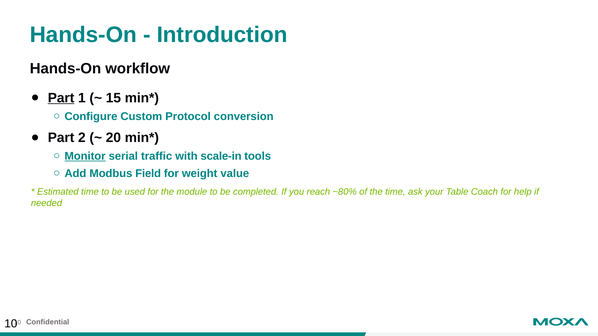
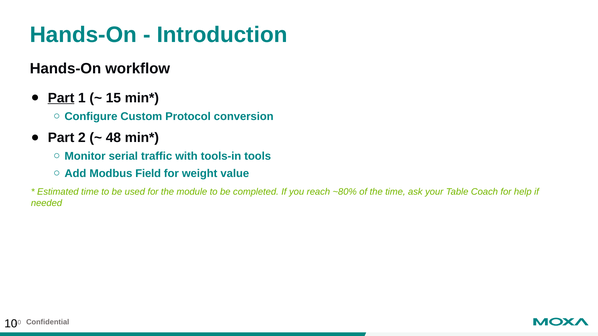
20: 20 -> 48 (113, 138)
Monitor underline: present -> none (85, 156)
scale-in: scale-in -> tools-in (221, 156)
